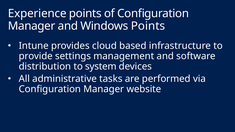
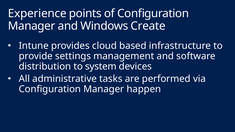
Windows Points: Points -> Create (148, 26)
website: website -> happen (144, 89)
